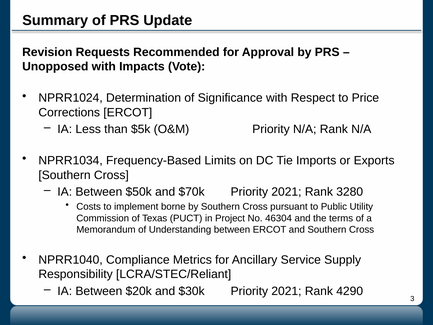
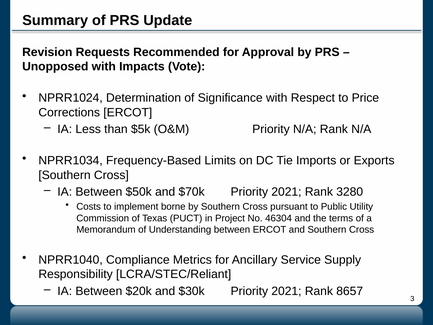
4290: 4290 -> 8657 (350, 291)
